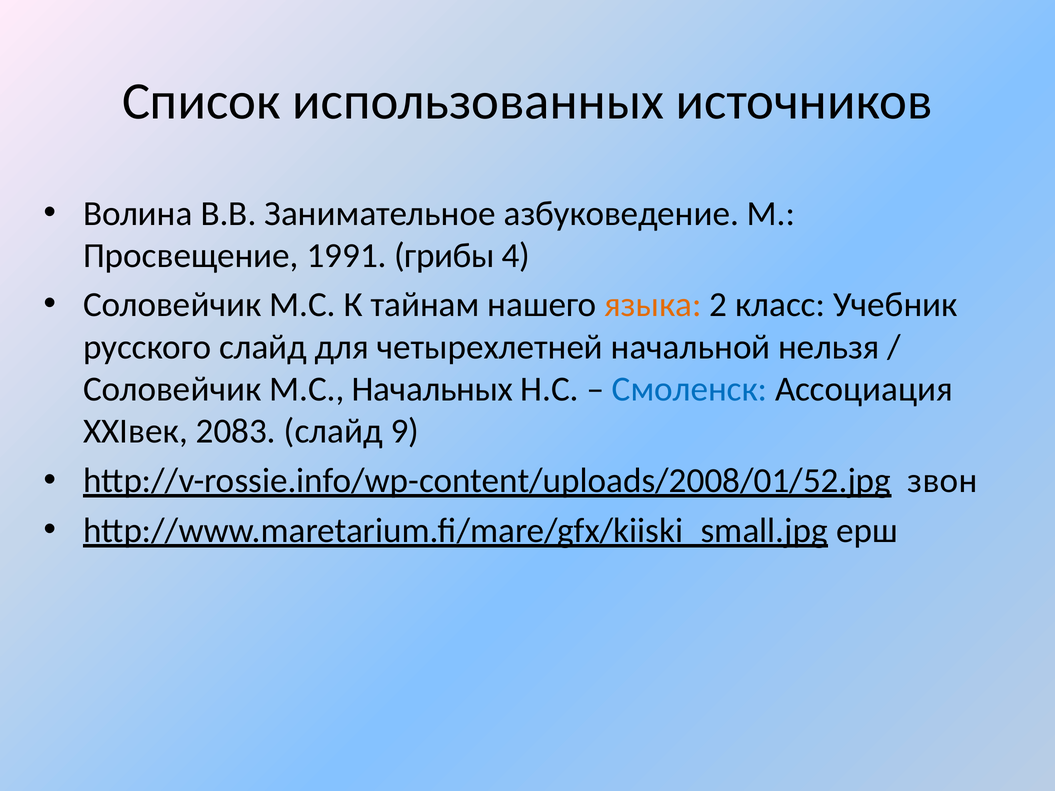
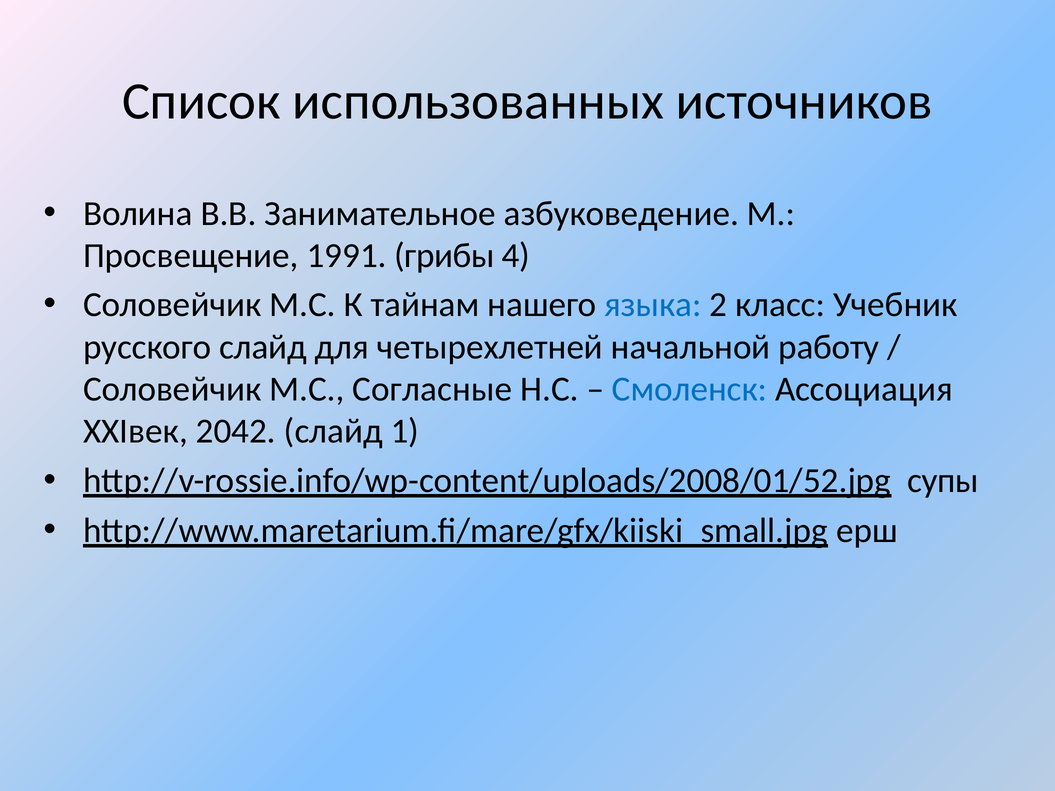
языка colour: orange -> blue (653, 305)
нельзя: нельзя -> работу (829, 347)
Начальных: Начальных -> Согласные (432, 389)
2083: 2083 -> 2042 (236, 431)
9: 9 -> 1 (405, 431)
звон: звон -> супы (943, 481)
